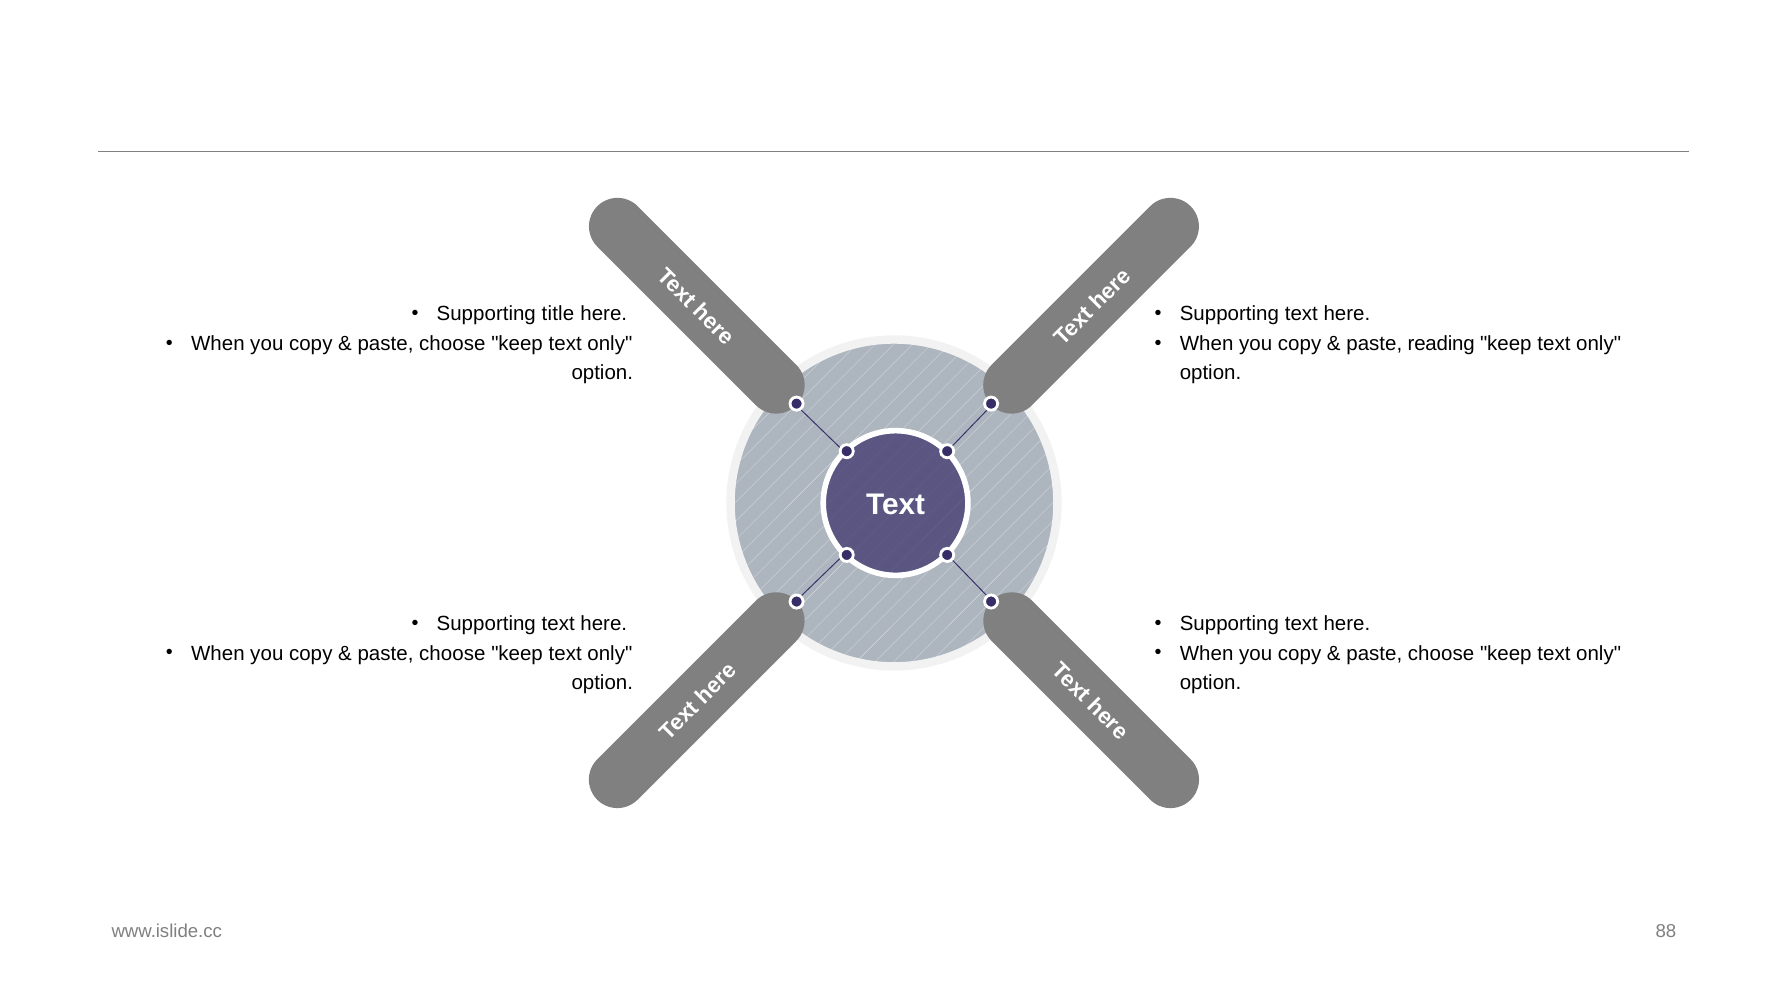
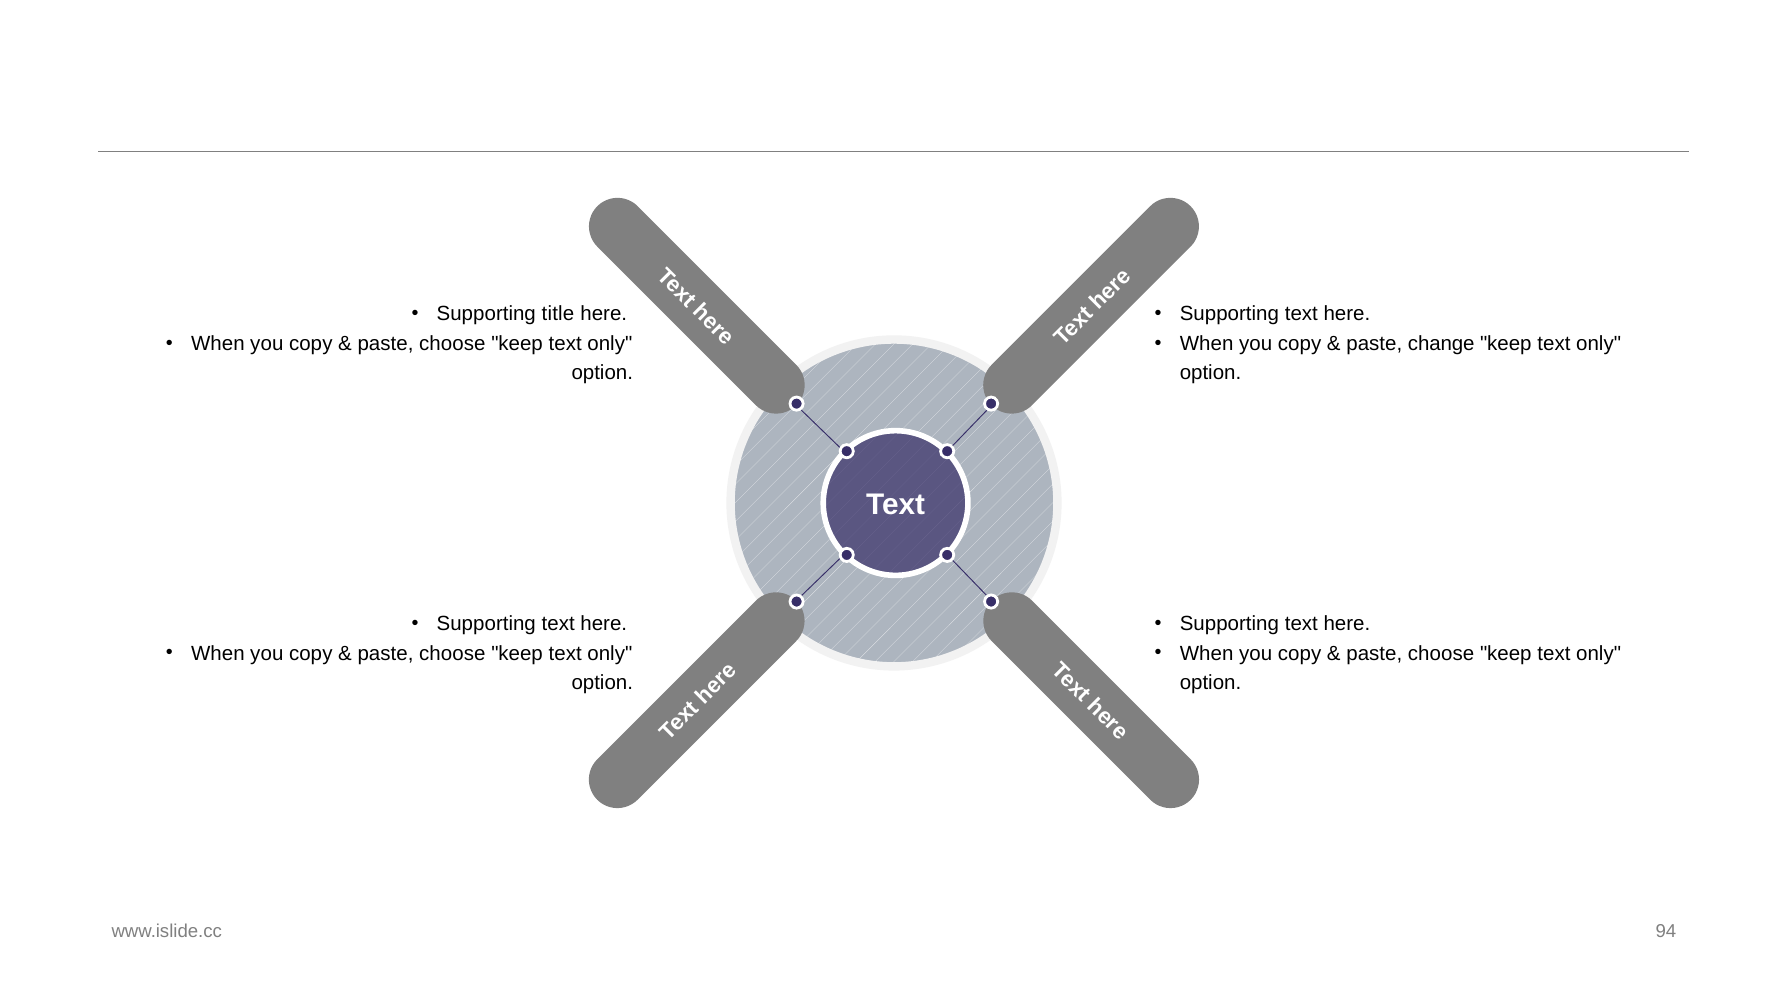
reading: reading -> change (1441, 343)
88: 88 -> 94 (1666, 932)
